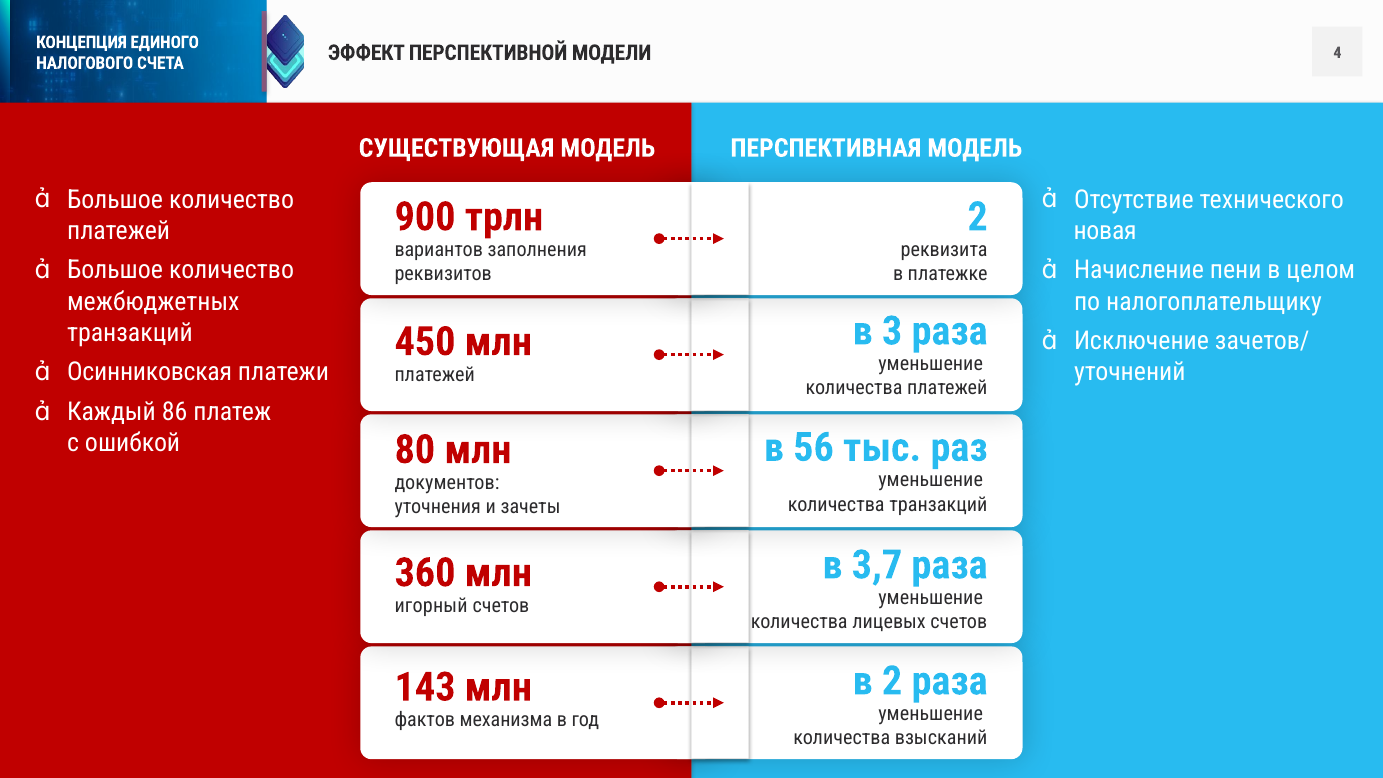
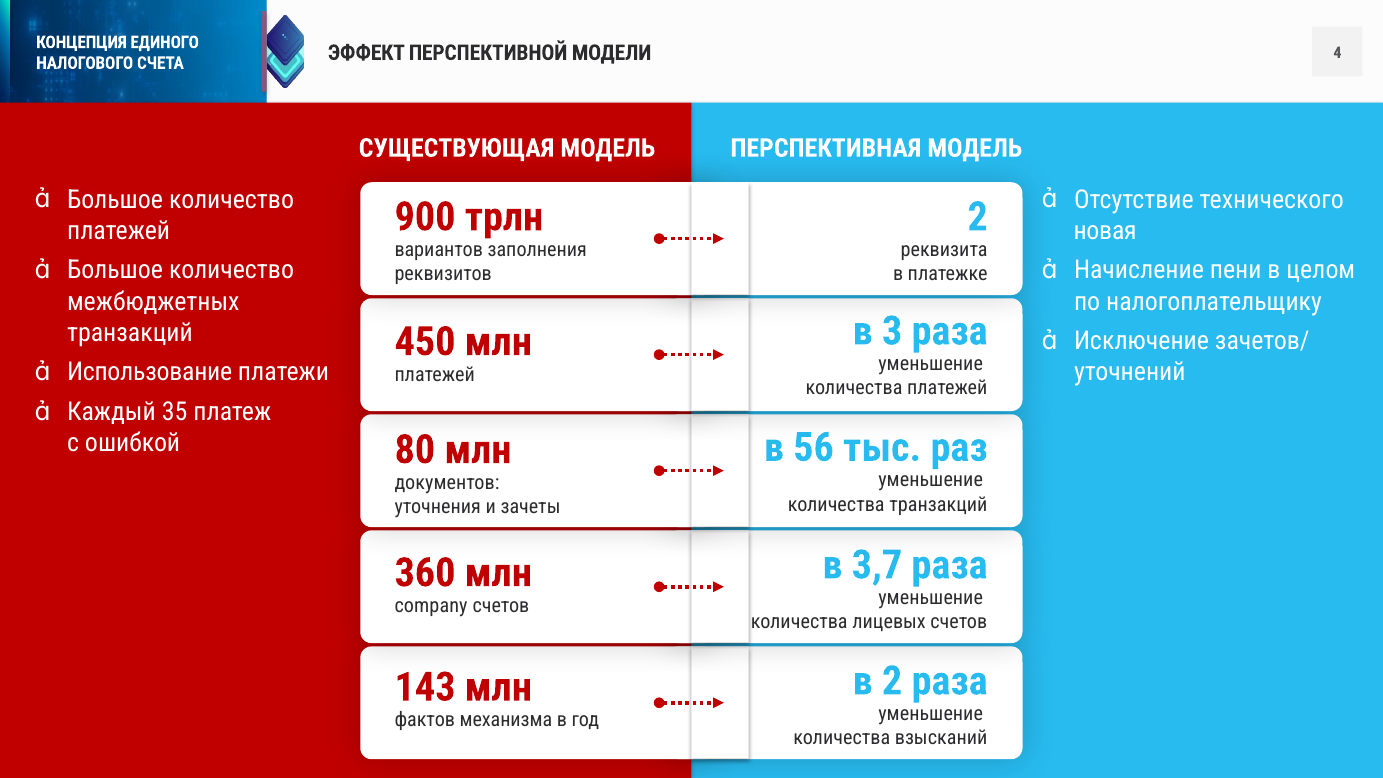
Осинниковская: Осинниковская -> Использование (150, 372)
86: 86 -> 35 (175, 412)
игорный: игорный -> company (431, 606)
